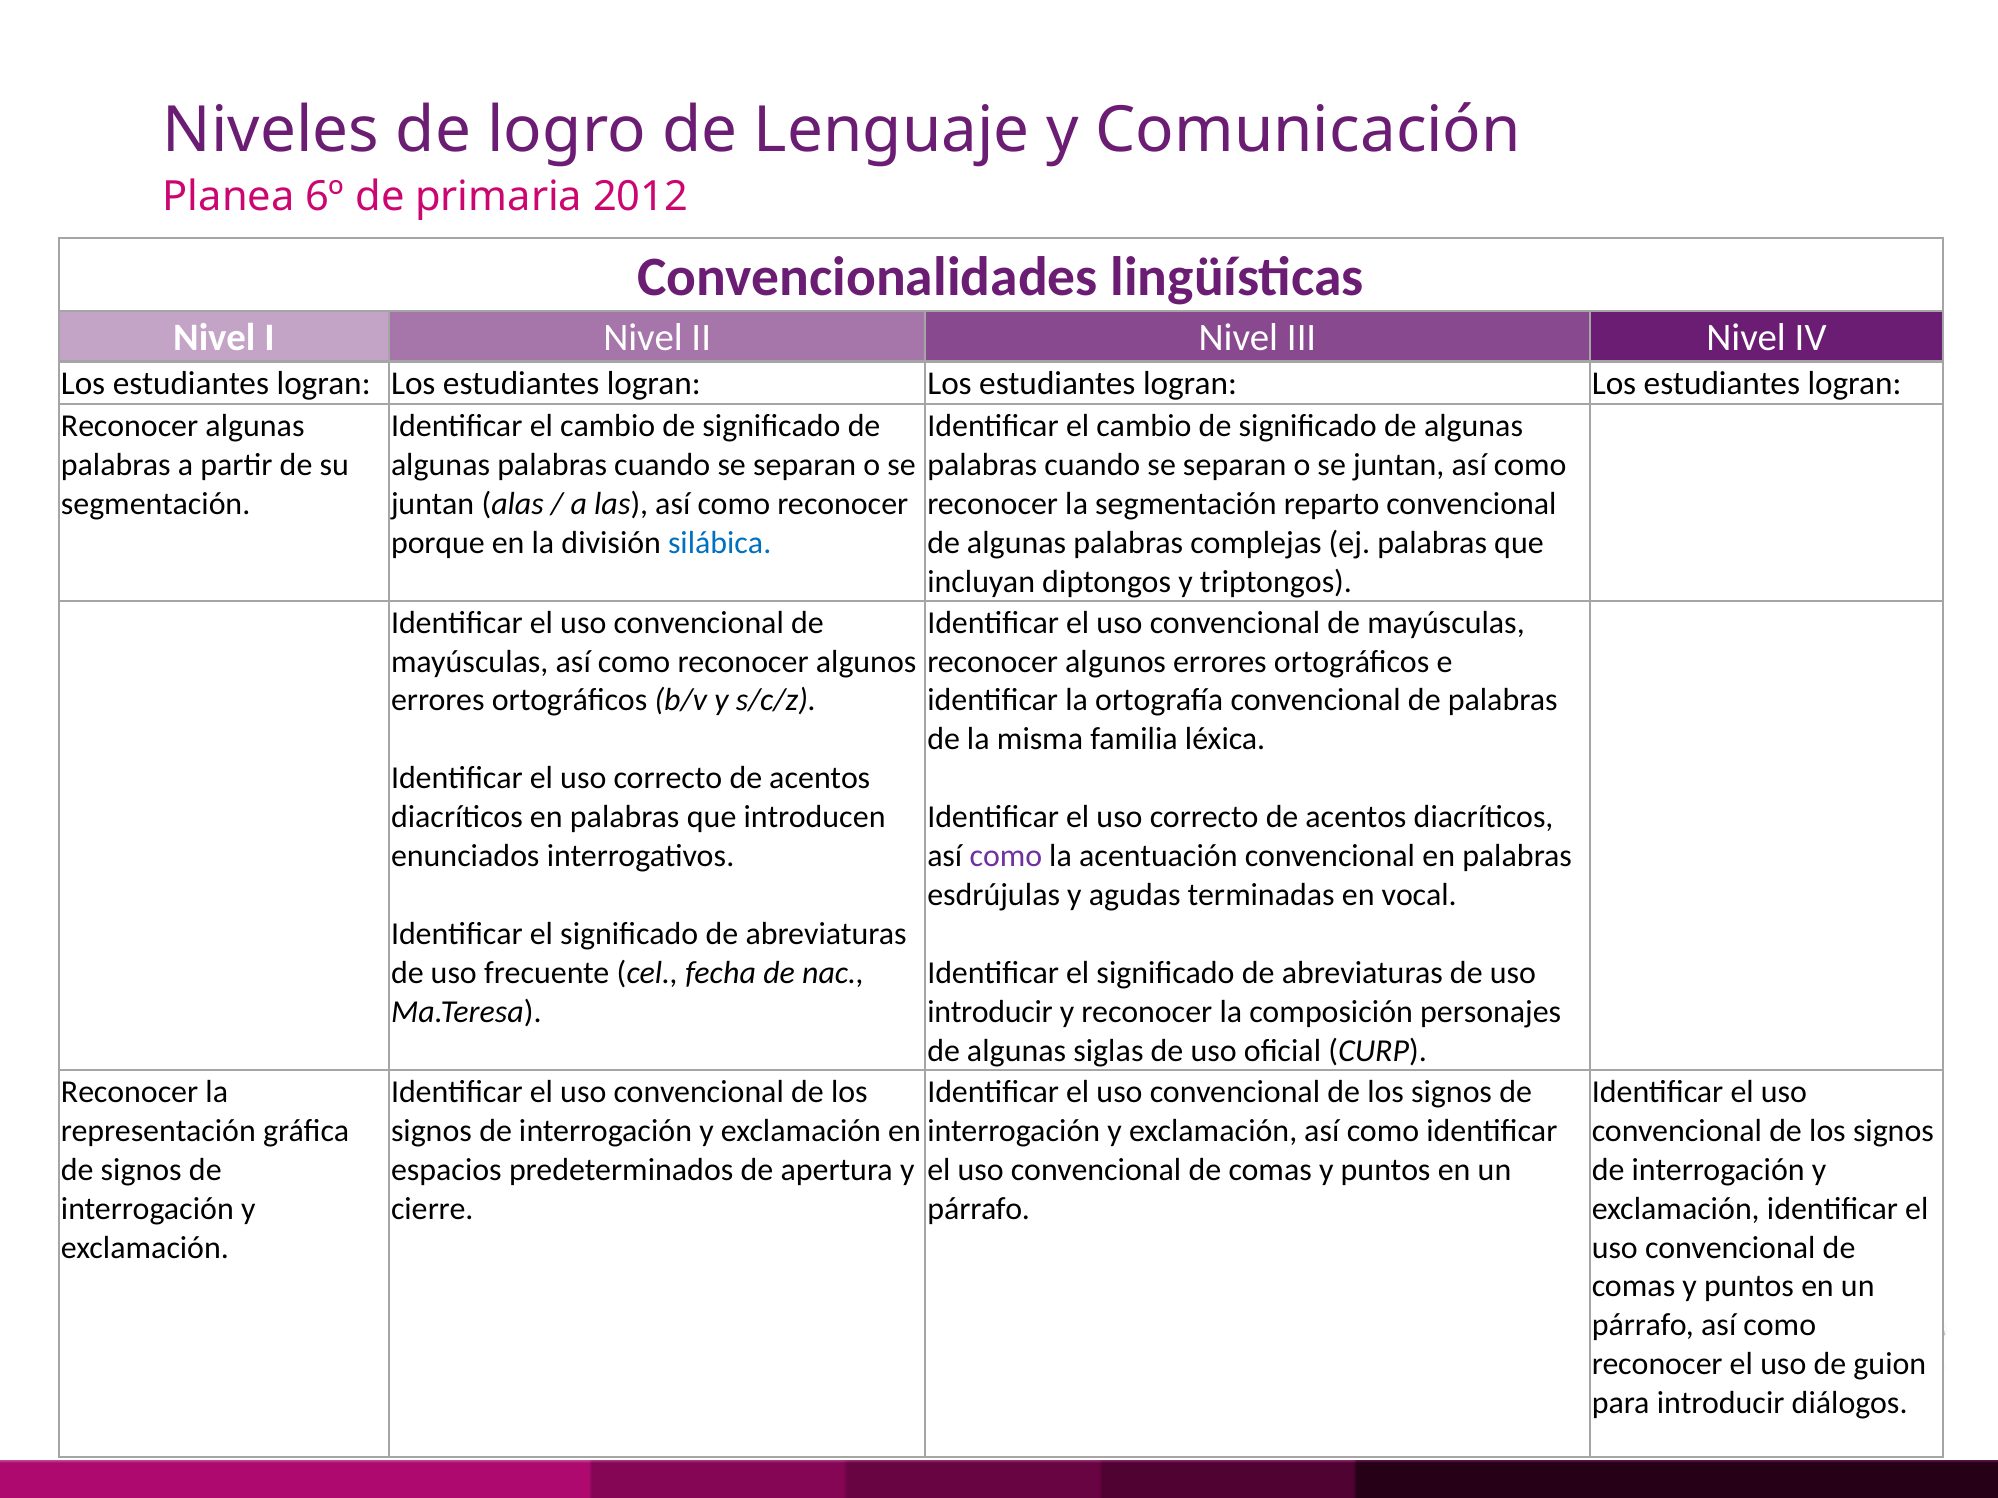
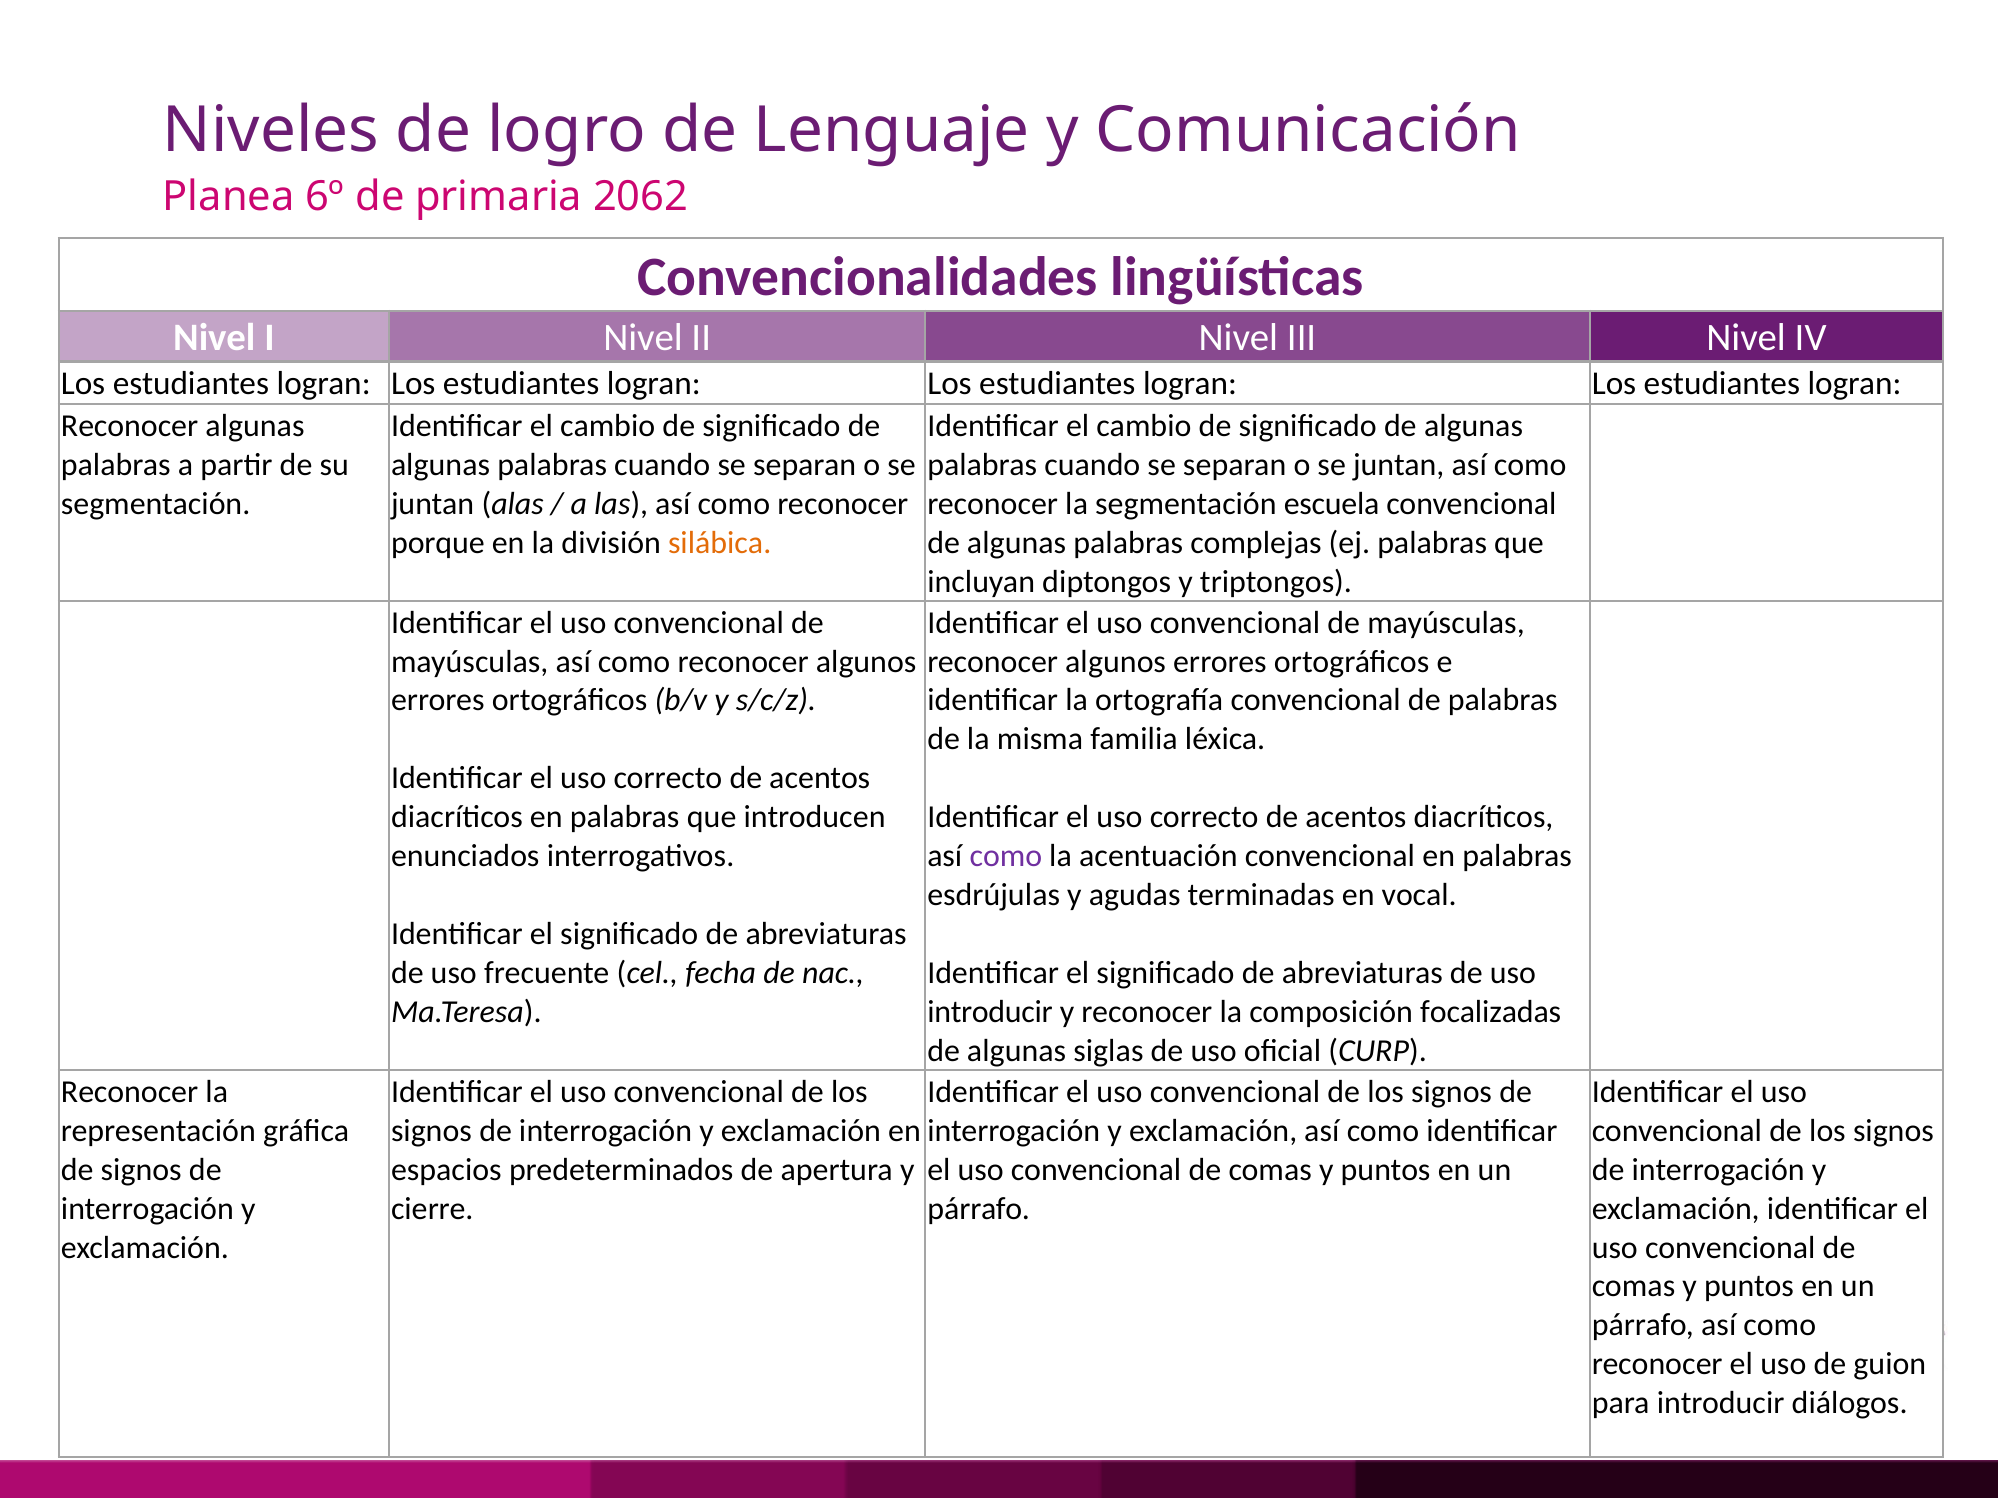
2012: 2012 -> 2062 (641, 197)
reparto: reparto -> escuela (1332, 504)
silábica colour: blue -> orange (720, 543)
personajes: personajes -> focalizadas (1491, 1012)
